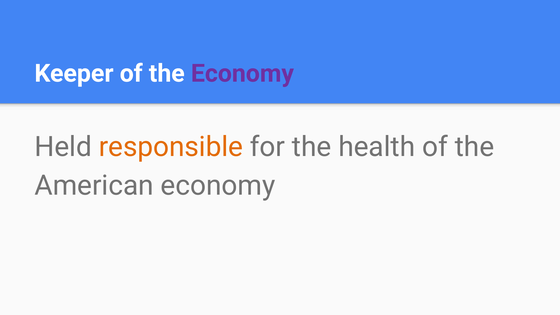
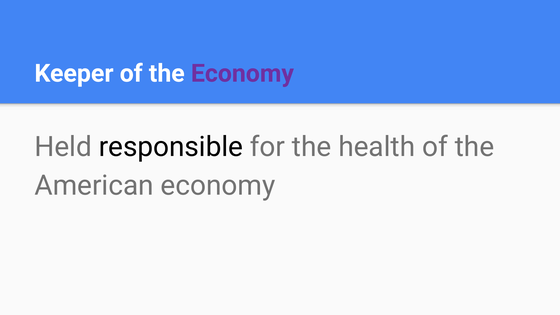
responsible colour: orange -> black (171, 147)
